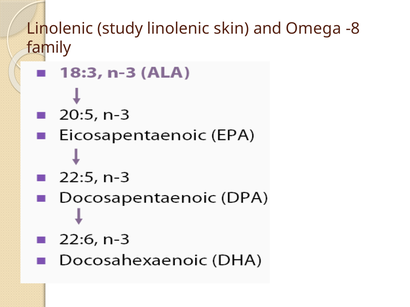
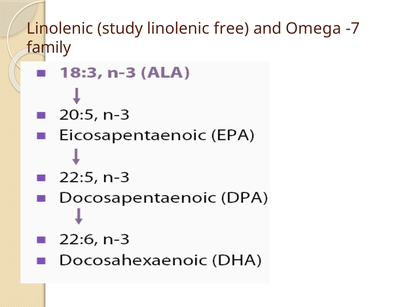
skin: skin -> free (231, 29)
-8: -8 -> -7 (353, 29)
